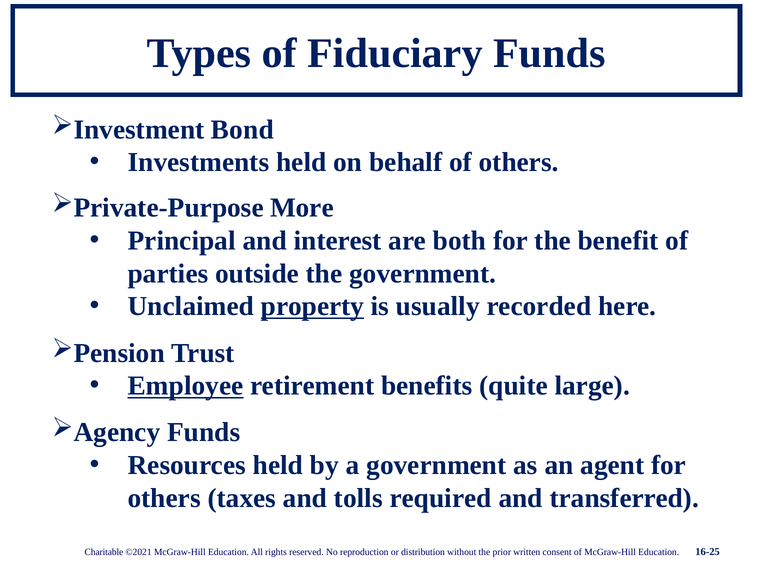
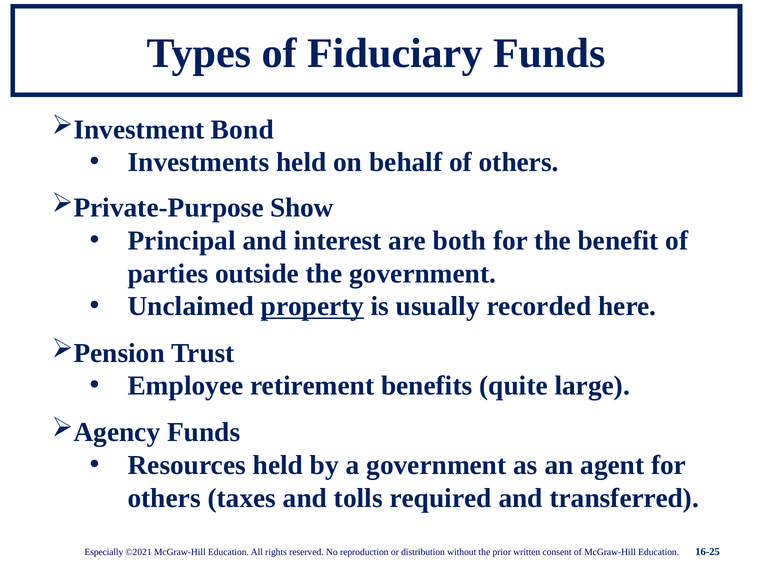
More: More -> Show (302, 208)
Employee underline: present -> none (185, 386)
Charitable: Charitable -> Especially (104, 553)
